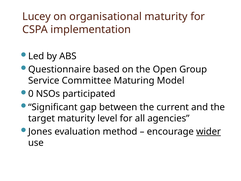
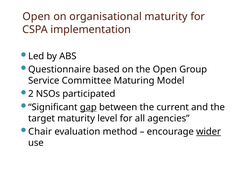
Lucey: Lucey -> Open (36, 17)
0: 0 -> 2 (31, 94)
gap underline: none -> present (88, 107)
Jones: Jones -> Chair (40, 131)
